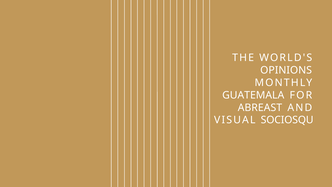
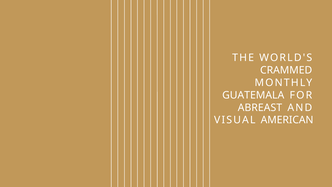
OPINIONS: OPINIONS -> CRAMMED (286, 70)
SOCIOSQU: SOCIOSQU -> AMERICAN (287, 120)
